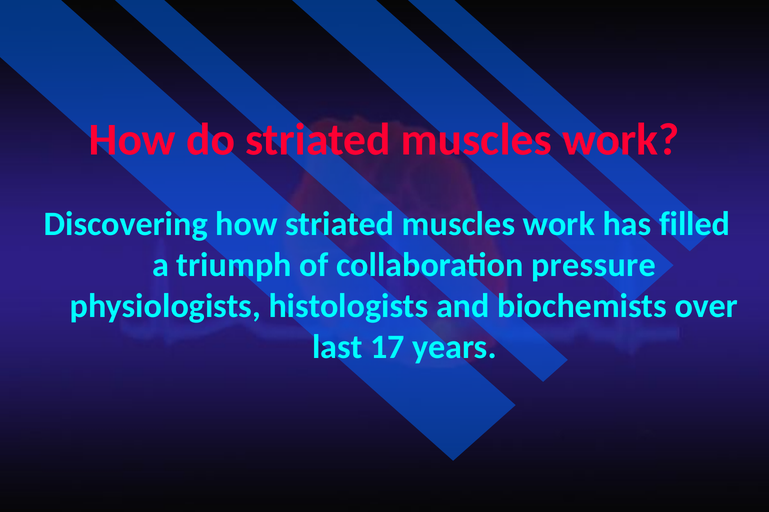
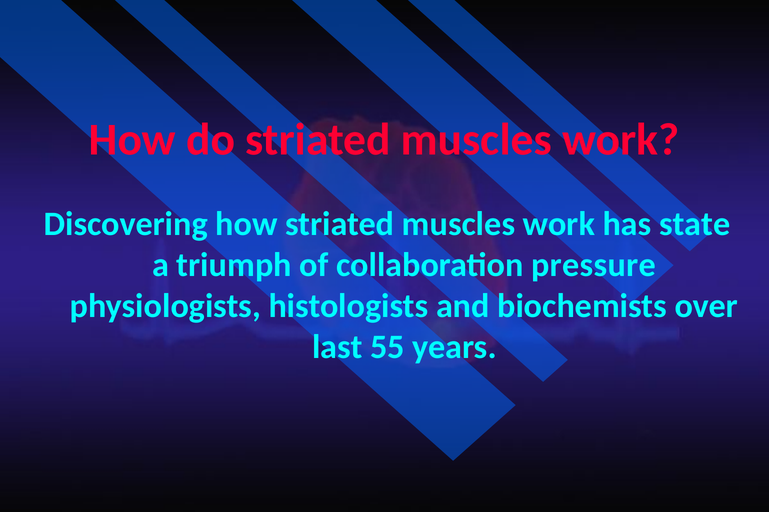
filled: filled -> state (695, 224)
17: 17 -> 55 (387, 347)
